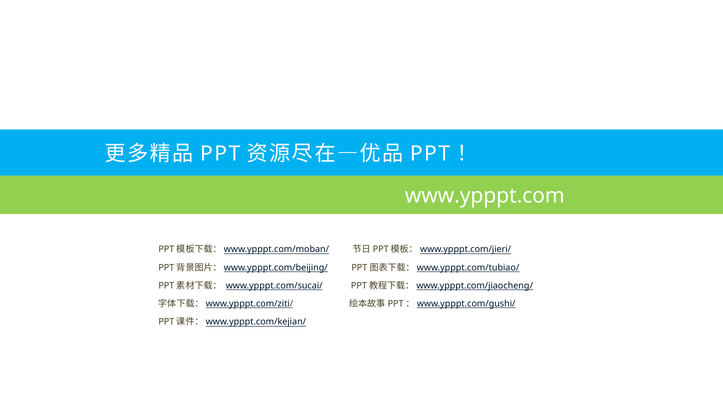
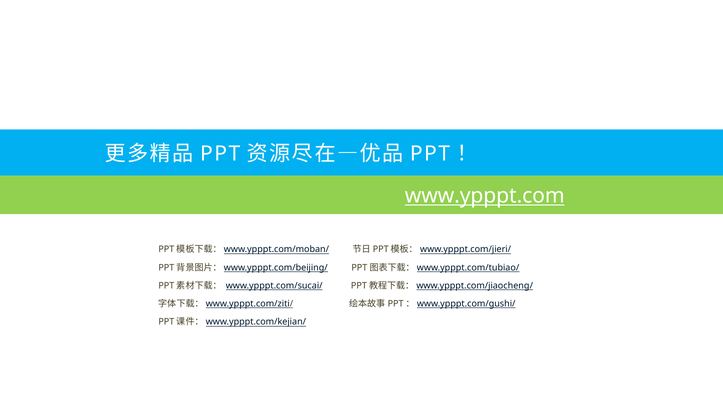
www.ypppt.com underline: none -> present (485, 196)
